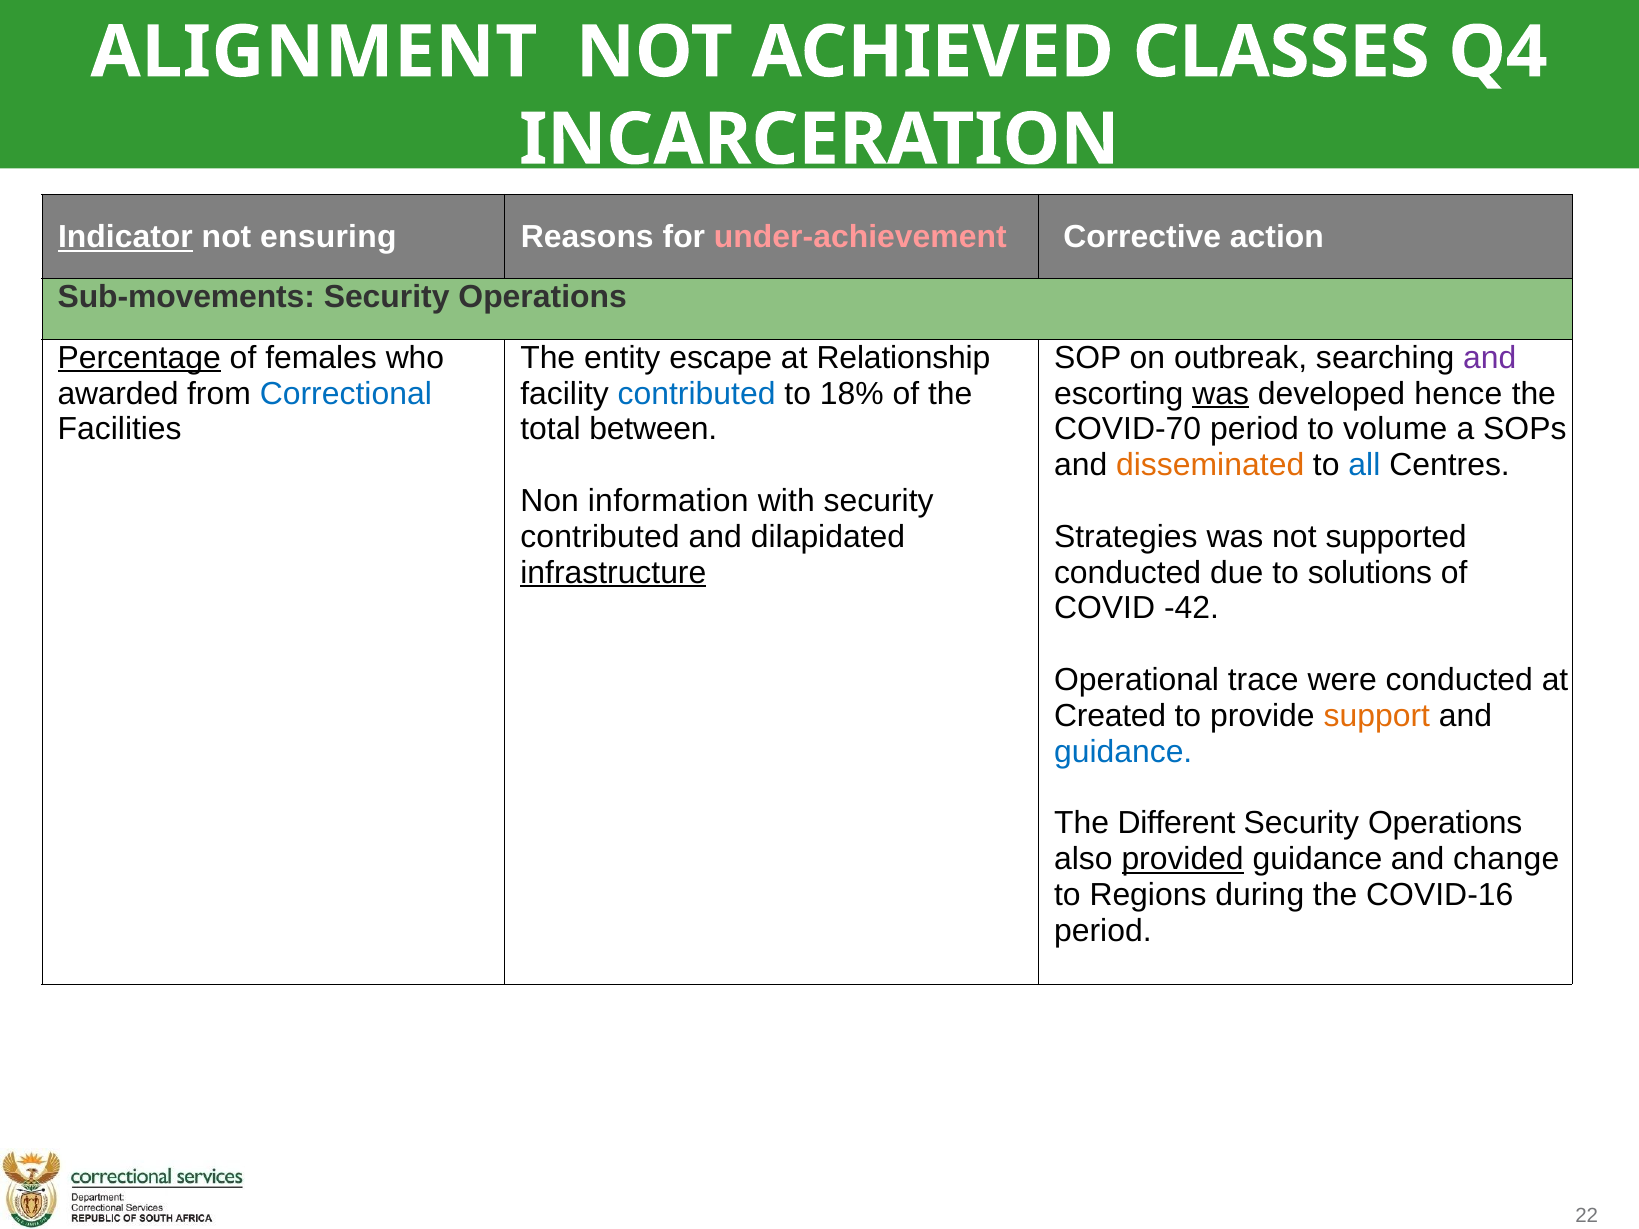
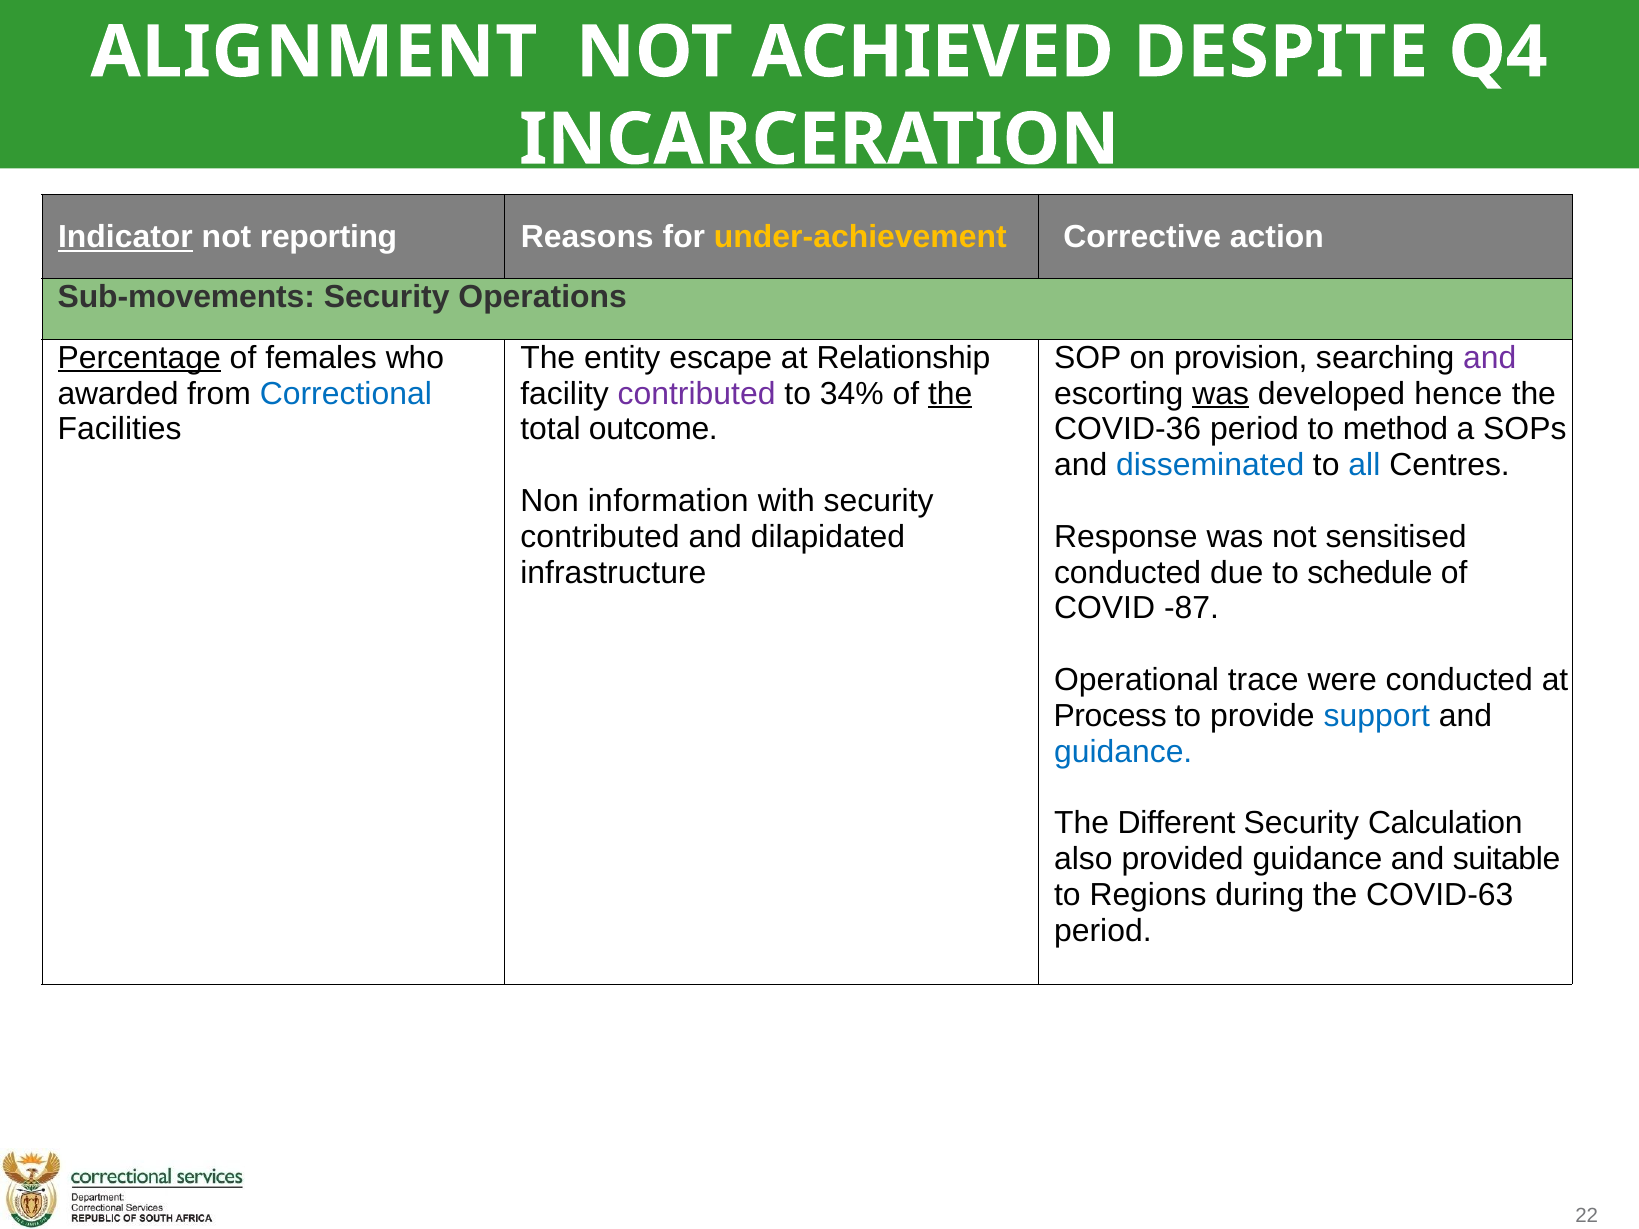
CLASSES: CLASSES -> DESPITE (1281, 52)
ensuring: ensuring -> reporting (329, 237)
under-achievement colour: pink -> yellow (860, 237)
outbreak: outbreak -> provision (1241, 358)
contributed colour: blue -> purple (697, 394)
18%: 18% -> 34% (852, 394)
the underline: none -> present (950, 394)
between: between -> outcome (653, 429)
COVID-70: COVID-70 -> COVID-36 (1128, 429)
volume: volume -> method (1395, 429)
disseminated colour: orange -> blue (1210, 465)
Strategies: Strategies -> Response (1126, 537)
supported: supported -> sensitised (1396, 537)
infrastructure underline: present -> none (613, 573)
solutions: solutions -> schedule (1370, 573)
-42: -42 -> -87 (1192, 608)
Created: Created -> Process (1110, 716)
support colour: orange -> blue (1377, 716)
Operations: Operations -> Calculation (1445, 823)
provided underline: present -> none (1183, 859)
change: change -> suitable (1507, 859)
COVID-16: COVID-16 -> COVID-63 (1440, 895)
